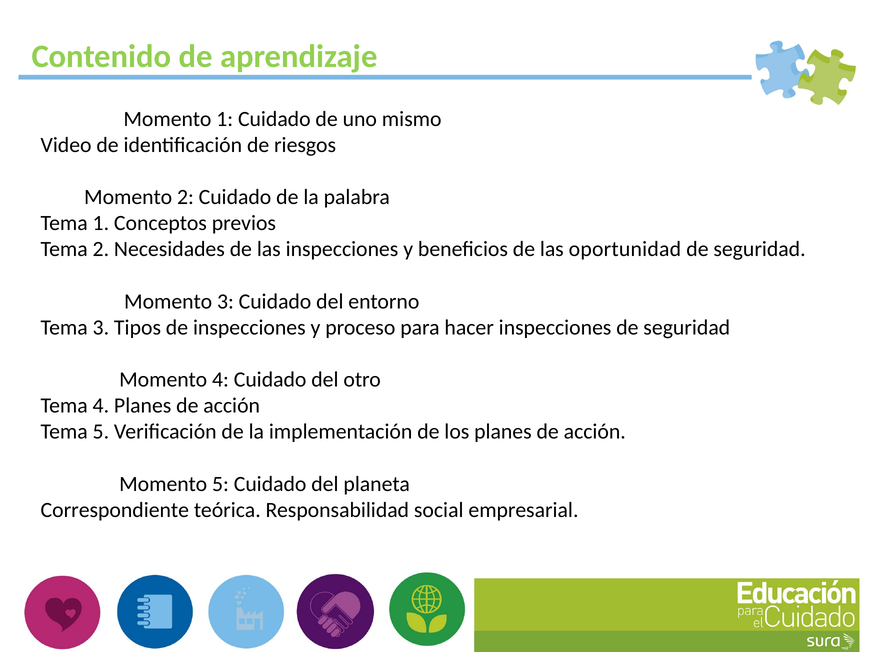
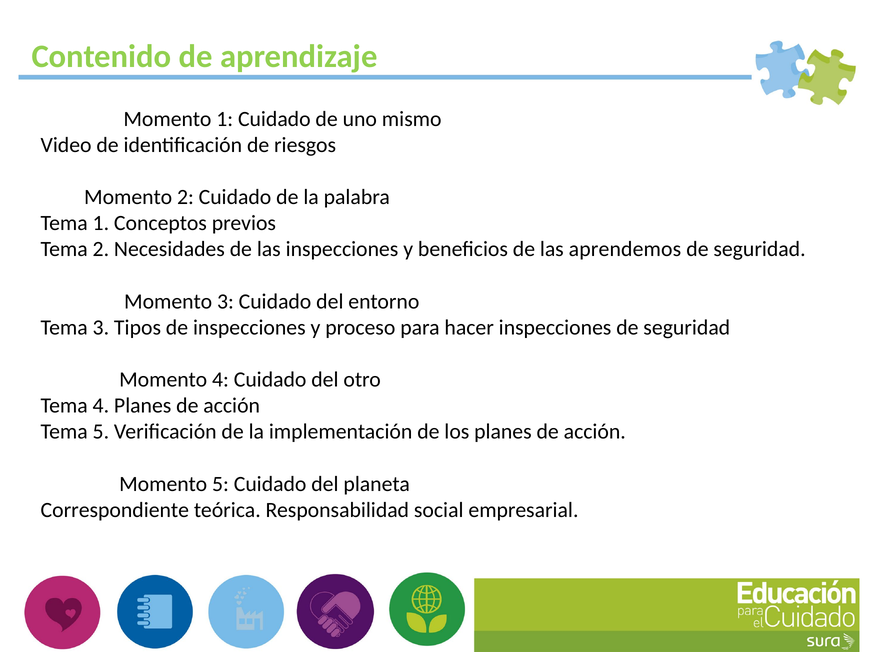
oportunidad: oportunidad -> aprendemos (625, 249)
